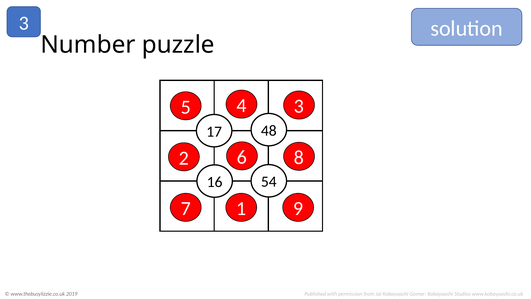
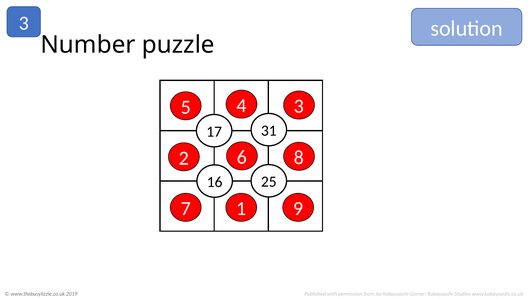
48: 48 -> 31 (269, 131)
54: 54 -> 25 (269, 182)
